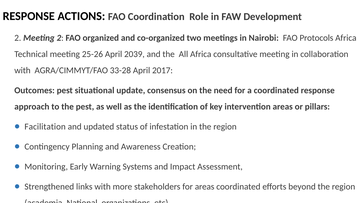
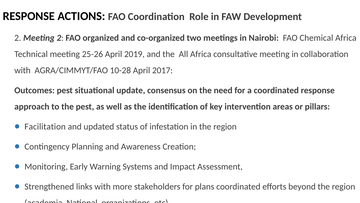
Protocols: Protocols -> Chemical (316, 38)
2039: 2039 -> 2019 (134, 54)
33-28: 33-28 -> 10-28 (120, 70)
for areas: areas -> plans (205, 186)
